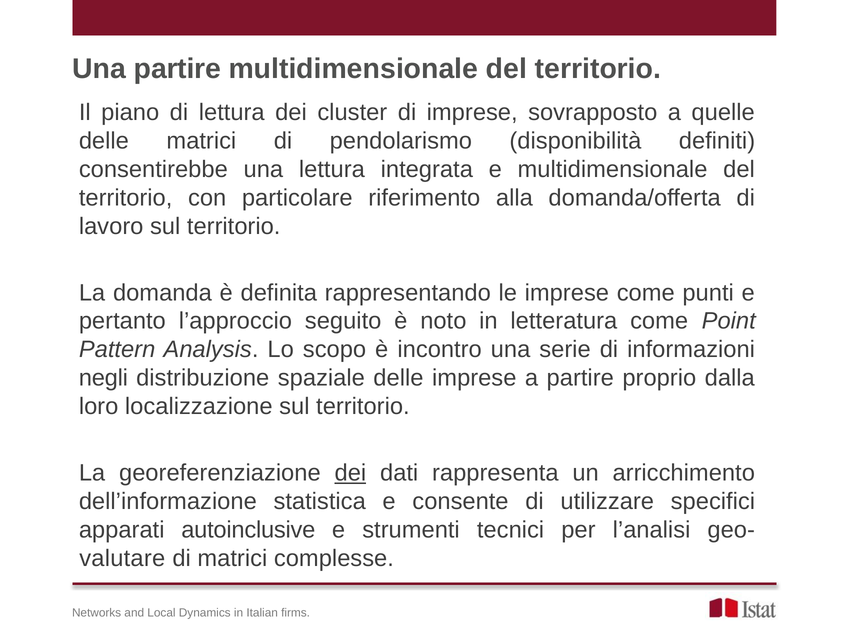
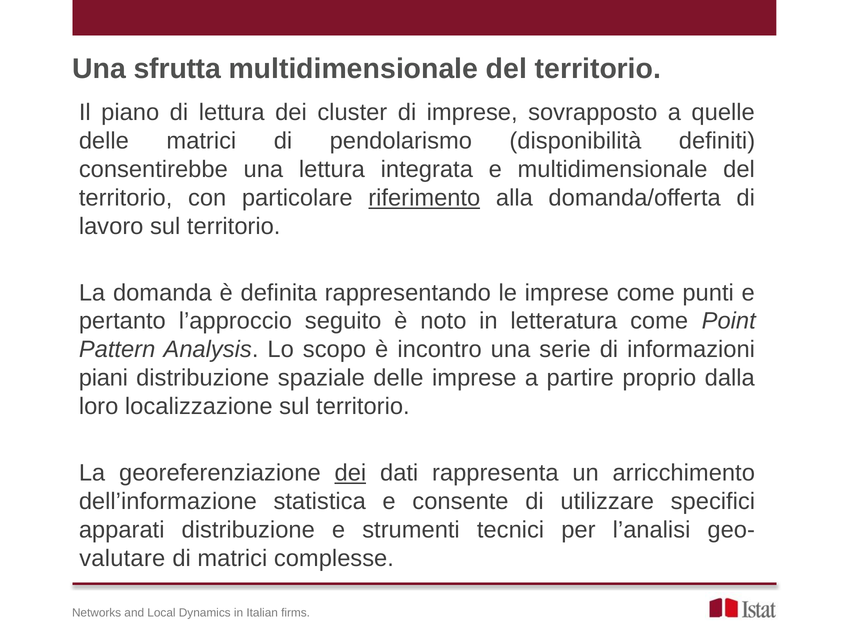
Una partire: partire -> sfrutta (177, 69)
riferimento underline: none -> present (424, 198)
negli: negli -> piani (103, 378)
apparati autoinclusive: autoinclusive -> distribuzione (248, 530)
